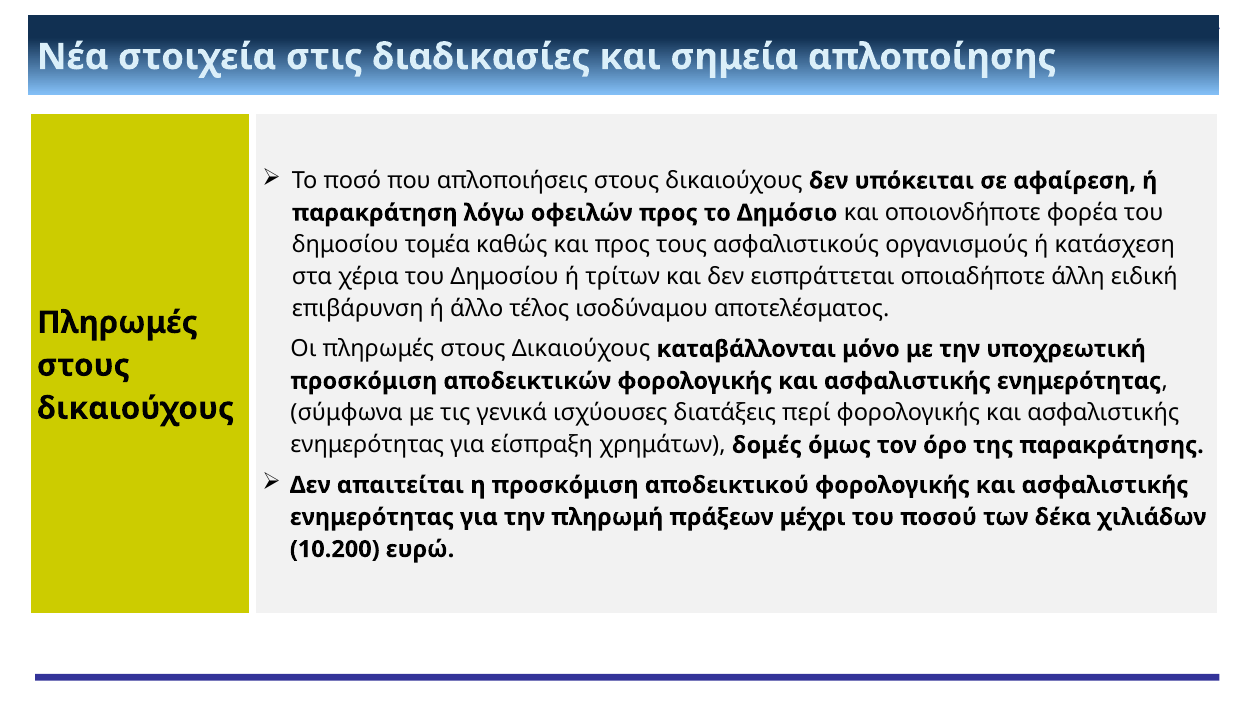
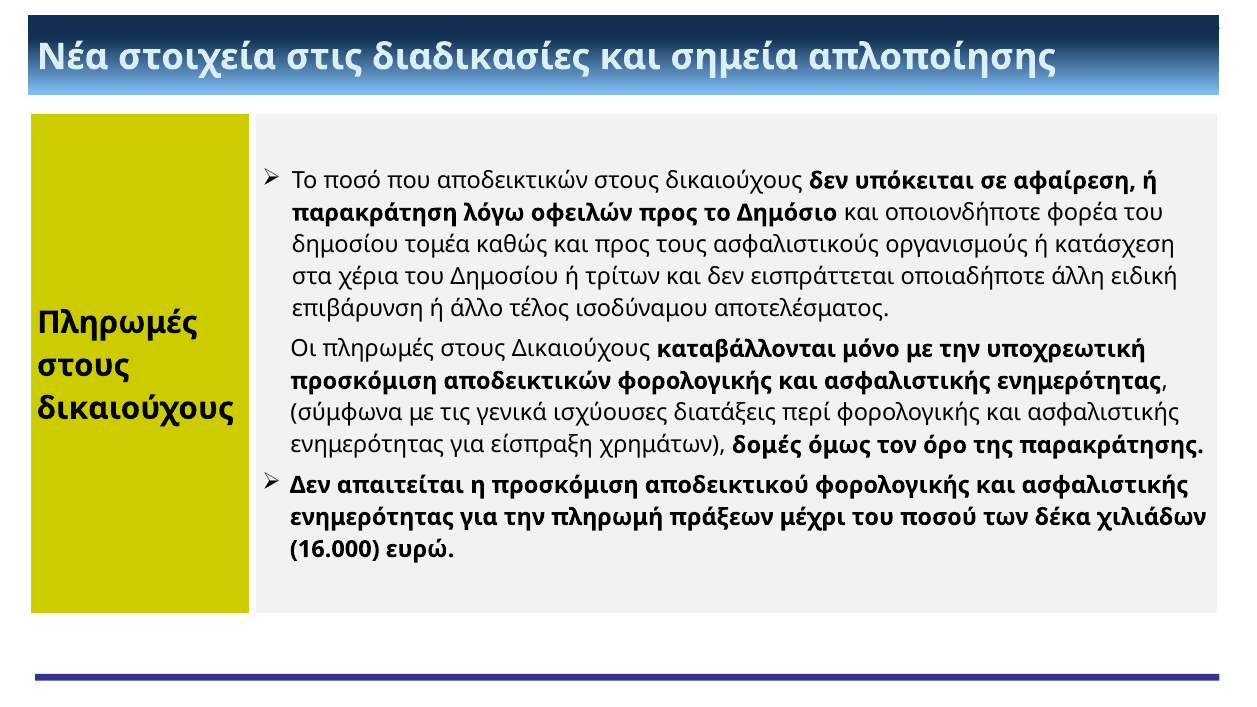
που απλοποιήσεις: απλοποιήσεις -> αποδεικτικών (512, 181)
10.200: 10.200 -> 16.000 (335, 549)
